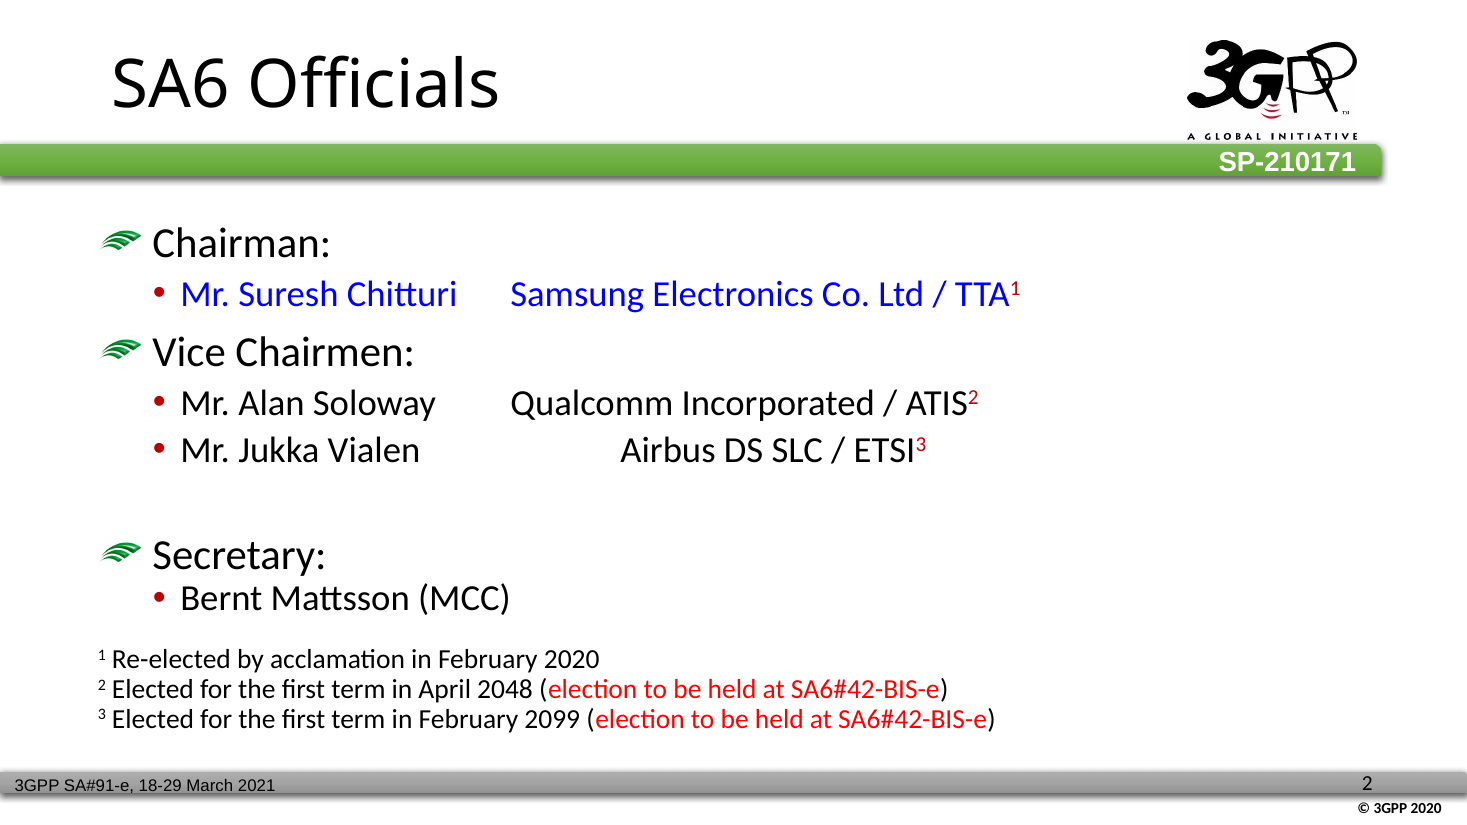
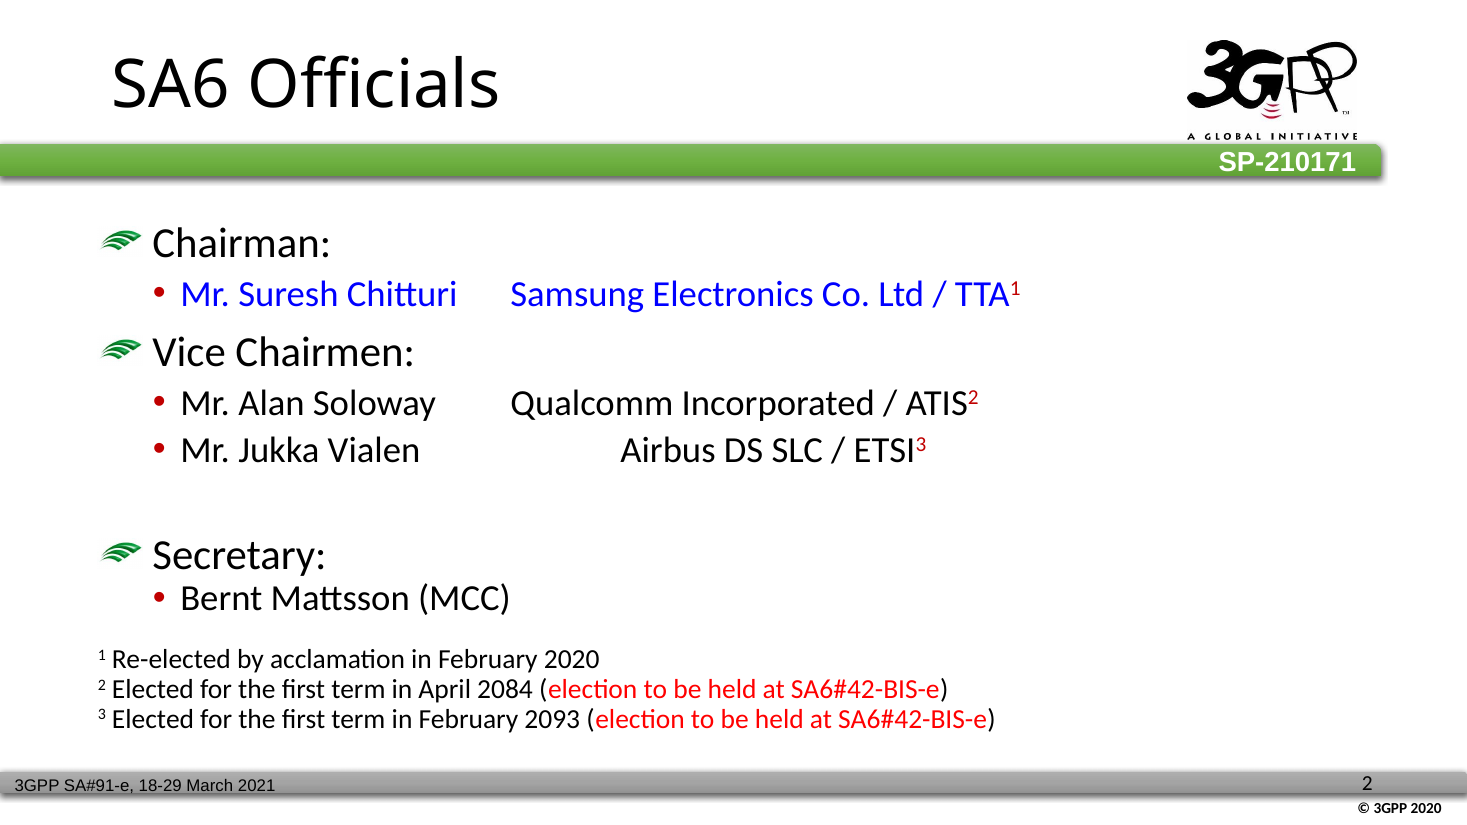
2048: 2048 -> 2084 (505, 689)
2099: 2099 -> 2093 (552, 719)
